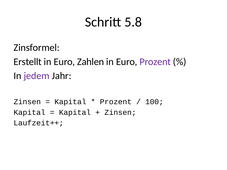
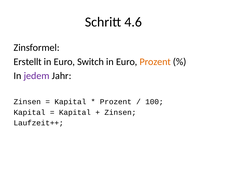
5.8: 5.8 -> 4.6 (133, 22)
Zahlen: Zahlen -> Switch (91, 62)
Prozent colour: purple -> orange (155, 62)
